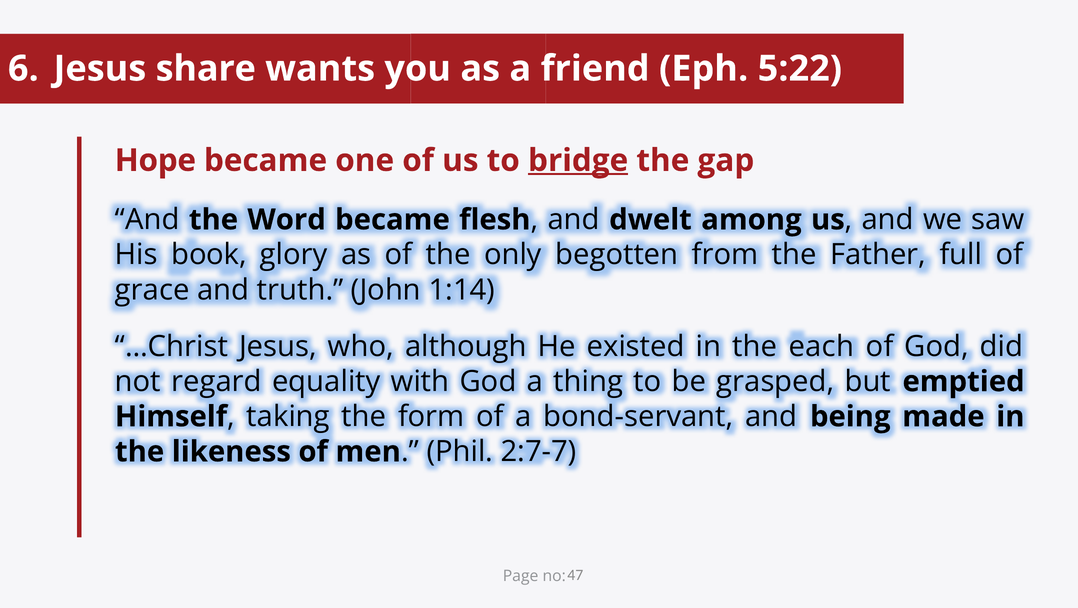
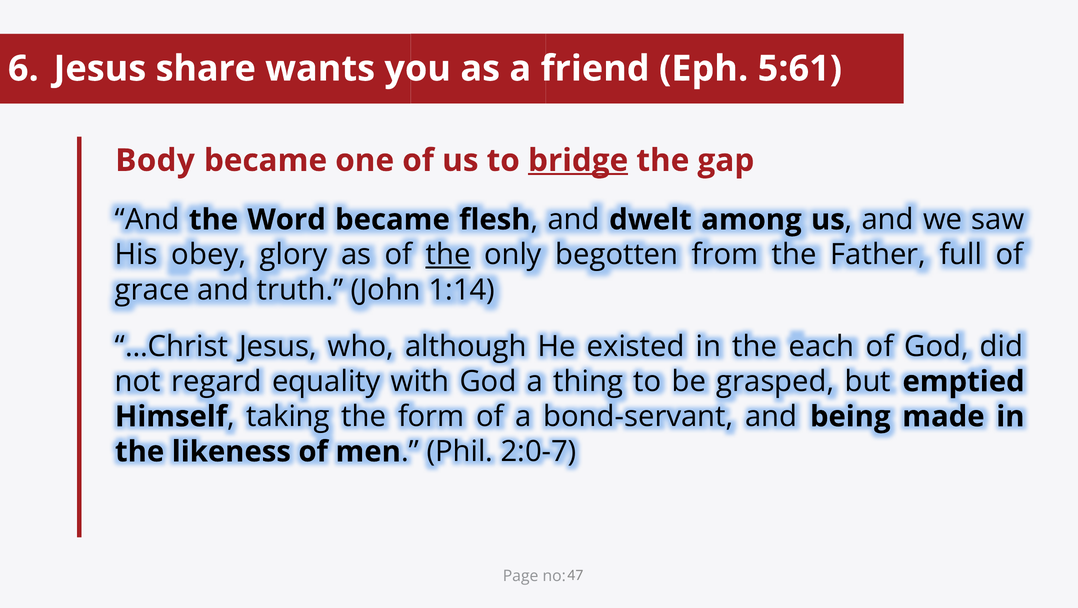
5:22: 5:22 -> 5:61 (800, 69)
Hope: Hope -> Body (155, 160)
book: book -> obey (209, 255)
the underline: none -> present (448, 255)
2:7-7: 2:7-7 -> 2:0-7 (539, 452)
